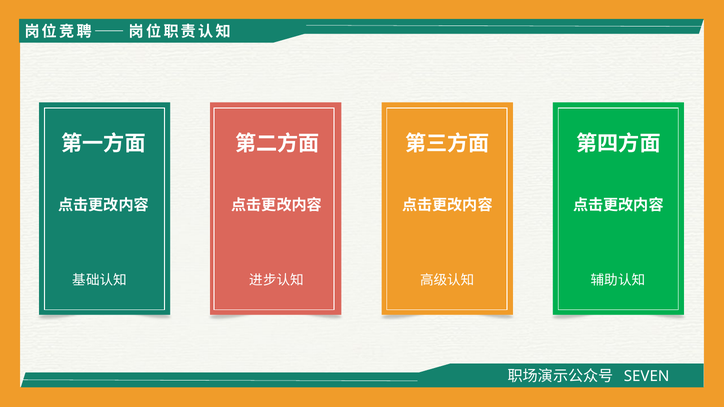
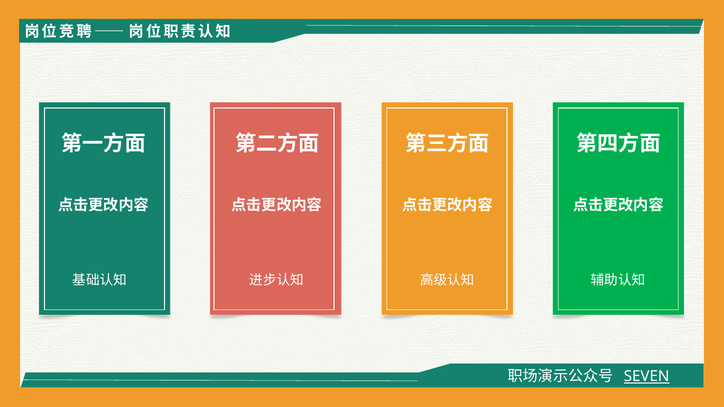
SEVEN underline: none -> present (647, 377)
